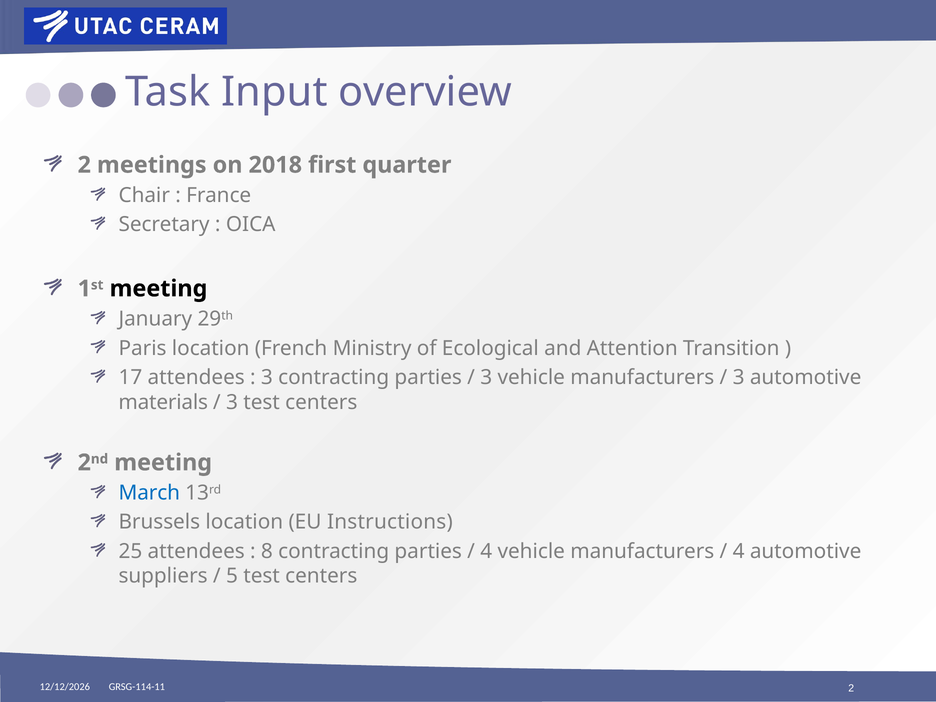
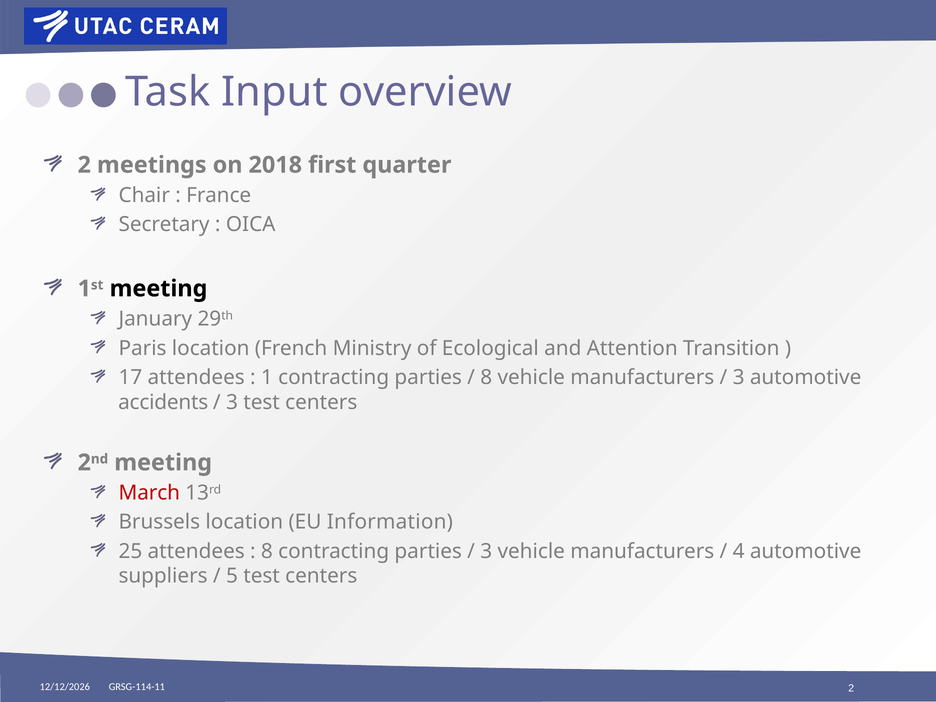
3: 3 -> 1 (267, 377)
3: 3 -> 8 (486, 377)
materials: materials -> accidents (163, 402)
March colour: blue -> red (149, 493)
Instructions: Instructions -> Information (390, 522)
4: 4 -> 3 (486, 551)
